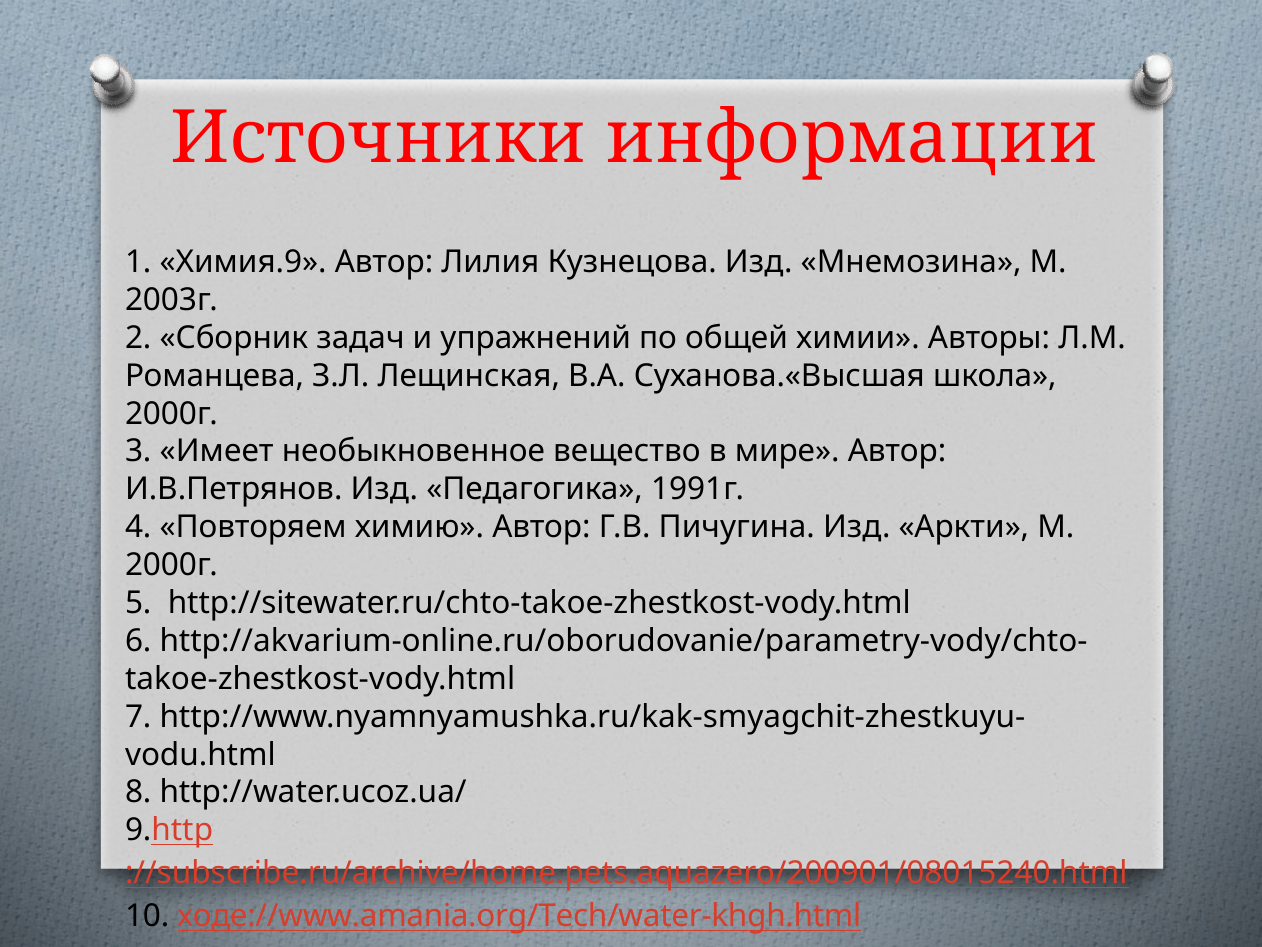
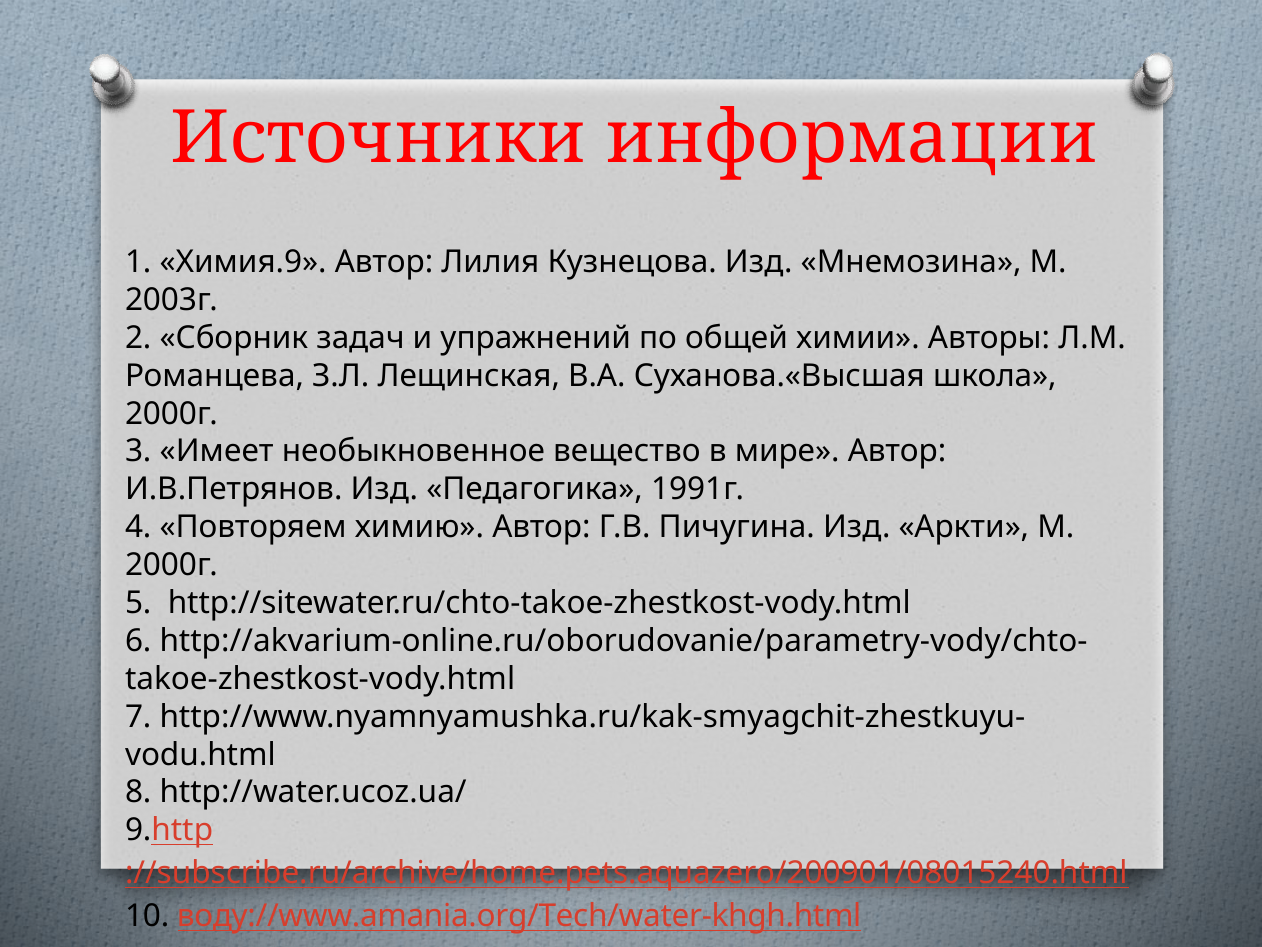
ходе://www.amania.org/Tech/water-khgh.html: ходе://www.amania.org/Tech/water-khgh.html -> воду://www.amania.org/Tech/water-khgh.html (519, 916)
